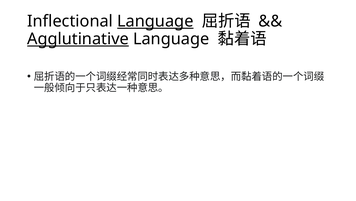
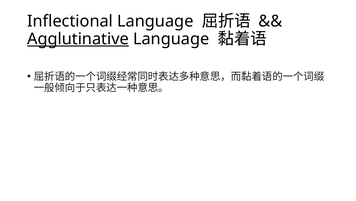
Language underline: present -> none (155, 21)
